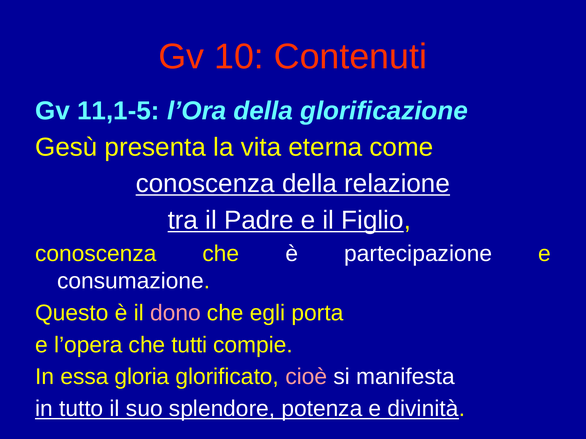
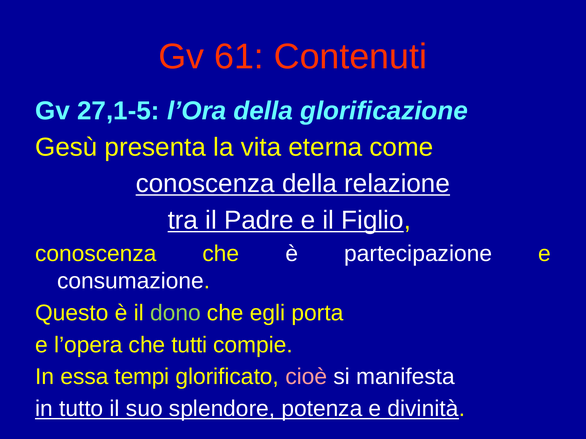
10: 10 -> 61 (239, 57)
11,1-5: 11,1-5 -> 27,1-5 (118, 111)
dono colour: pink -> light green (175, 313)
gloria: gloria -> tempi (142, 377)
